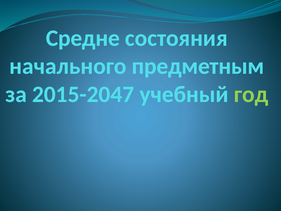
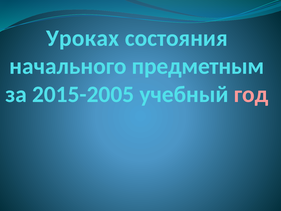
Средне: Средне -> Уроках (83, 38)
2015-2047: 2015-2047 -> 2015-2005 (83, 94)
год colour: light green -> pink (251, 94)
